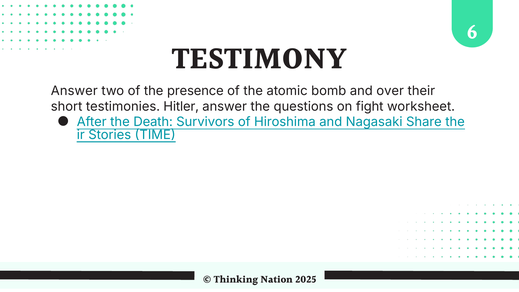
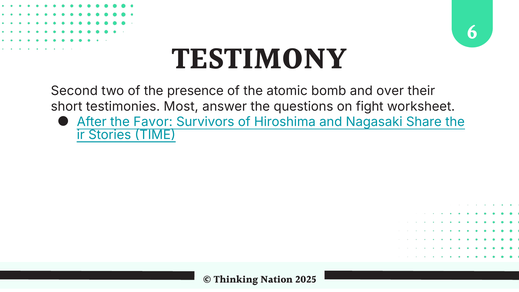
Answer: Answer -> Second (74, 91)
Hitler: Hitler -> Most (181, 106)
Death: Death -> Favor (153, 122)
